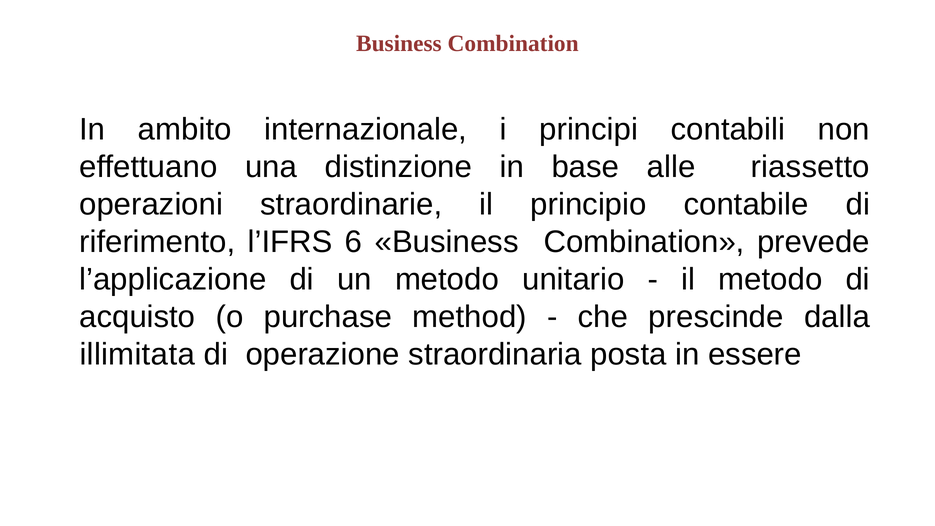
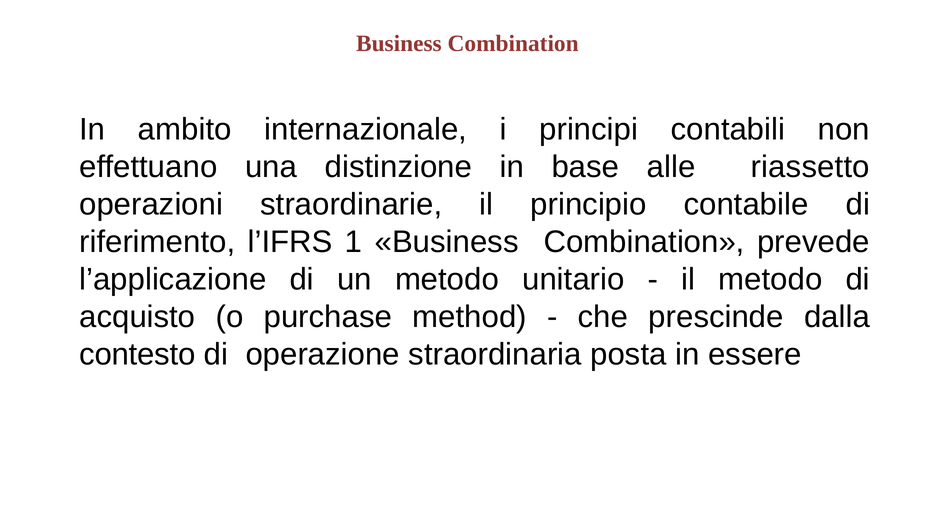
6: 6 -> 1 (354, 242)
illimitata: illimitata -> contesto (137, 354)
